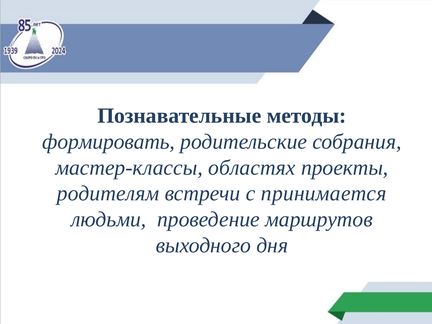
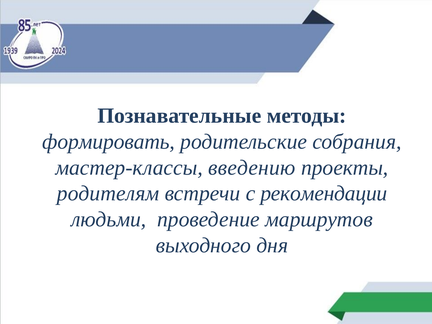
областях: областях -> введению (252, 168)
принимается: принимается -> рекомендации (324, 193)
